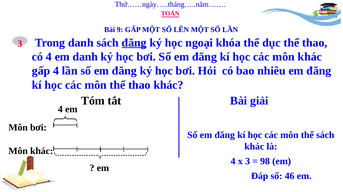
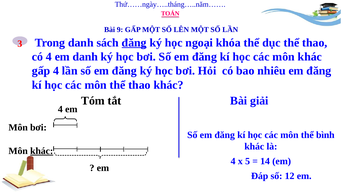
thể sách: sách -> bình (325, 135)
khác underline: none -> present (42, 152)
x 3: 3 -> 5 (248, 162)
98: 98 -> 14 (265, 162)
46: 46 -> 12 (290, 177)
